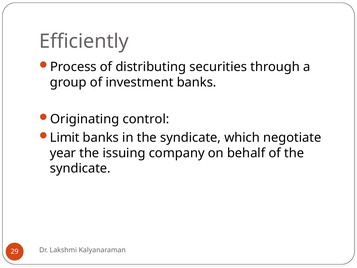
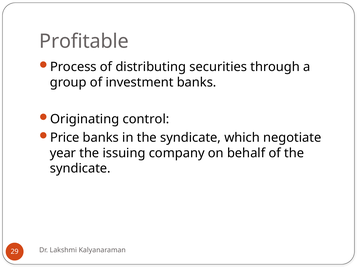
Efficiently: Efficiently -> Profitable (84, 41)
Limit: Limit -> Price (65, 137)
